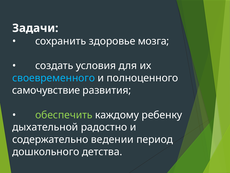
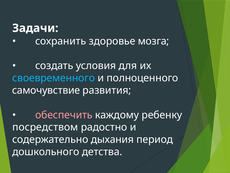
обеспечить colour: light green -> pink (64, 115)
дыхательной: дыхательной -> посредством (45, 127)
ведении: ведении -> дыхания (112, 139)
